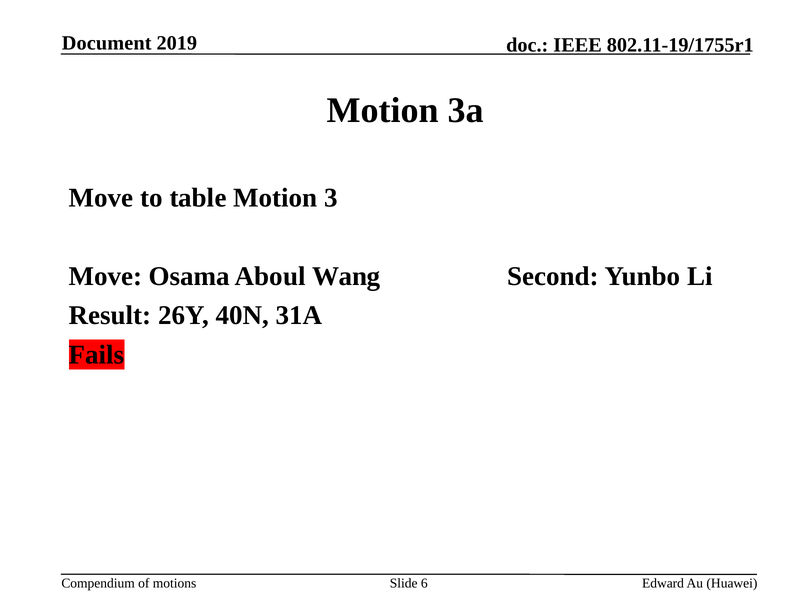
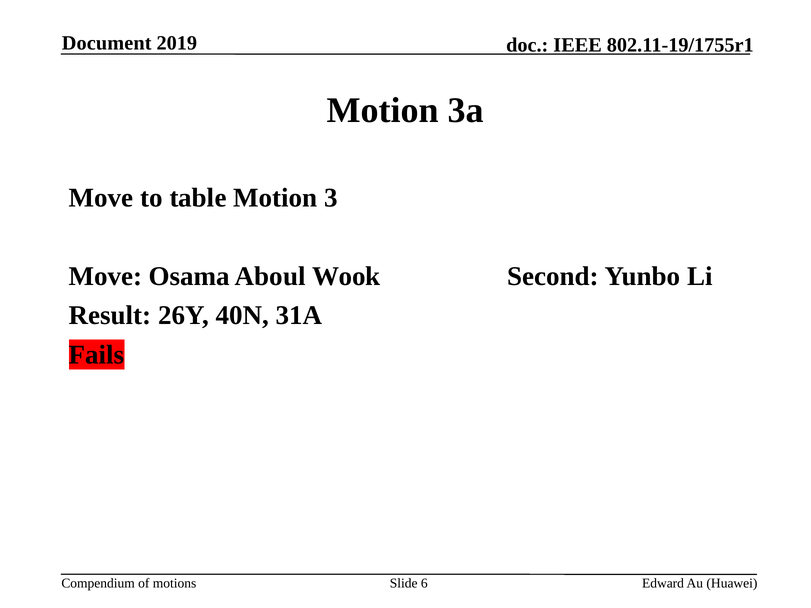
Wang: Wang -> Wook (346, 276)
